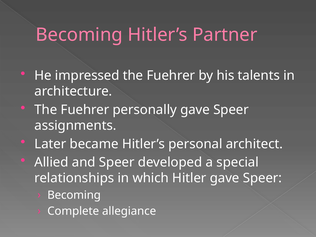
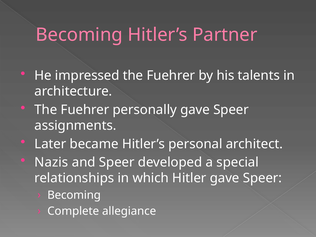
Allied: Allied -> Nazis (51, 162)
